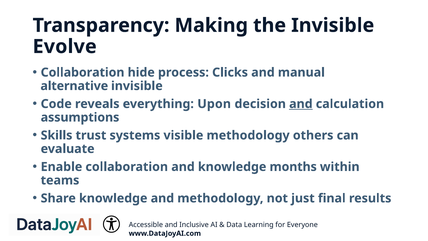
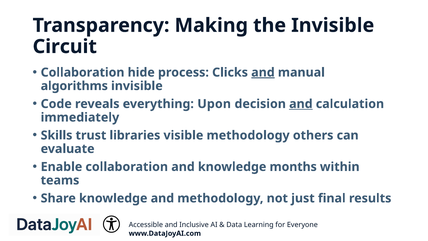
Evolve: Evolve -> Circuit (65, 47)
and underline: none -> present (263, 72)
alternative: alternative -> algorithms (74, 86)
assumptions: assumptions -> immediately (80, 117)
systems: systems -> libraries (135, 135)
